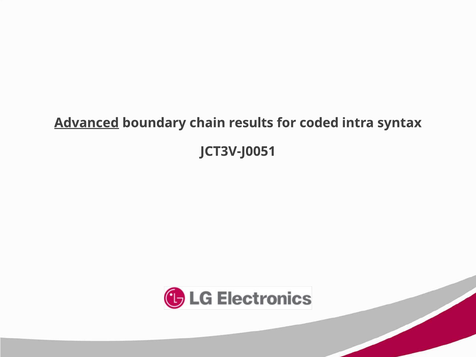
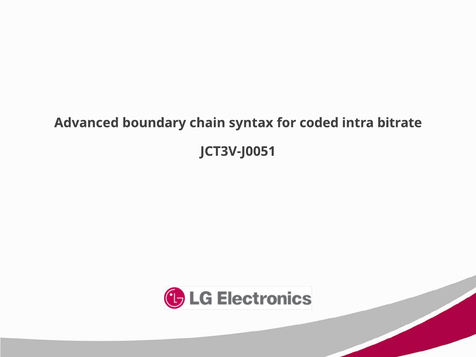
Advanced underline: present -> none (87, 123)
results: results -> syntax (251, 123)
syntax: syntax -> bitrate (400, 123)
